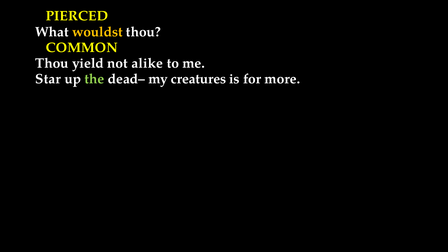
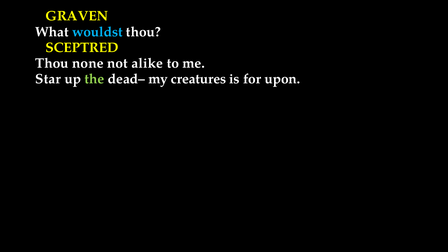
PIERCED: PIERCED -> GRAVEN (77, 16)
wouldst colour: yellow -> light blue (97, 32)
COMMON: COMMON -> SCEPTRED (82, 48)
yield: yield -> none (88, 63)
more: more -> upon (282, 79)
